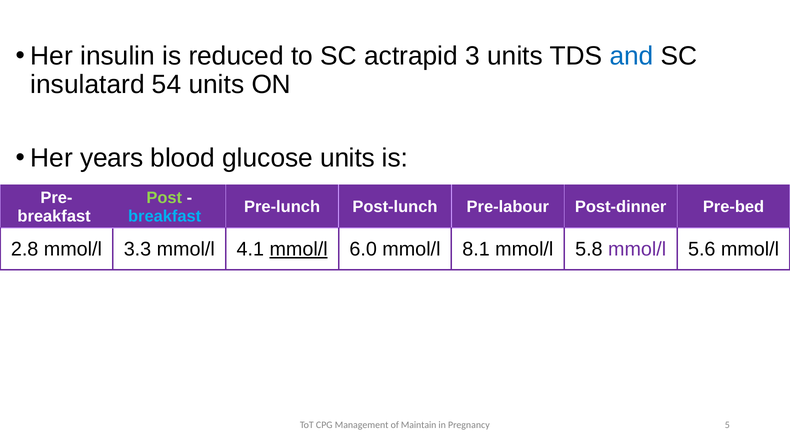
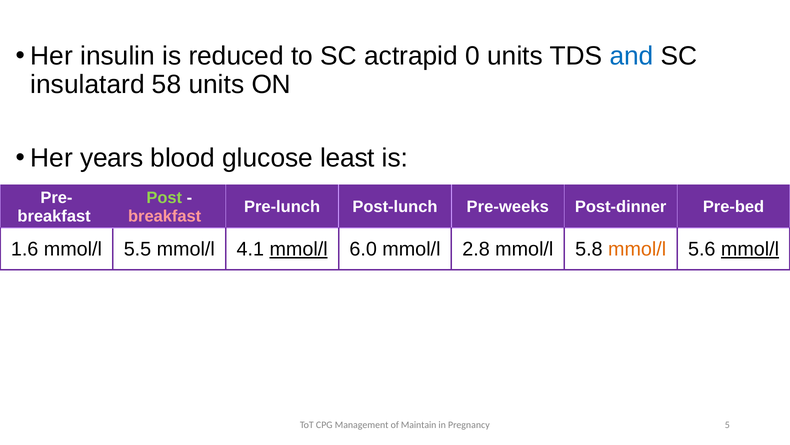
3: 3 -> 0 (473, 56)
54: 54 -> 58 (167, 84)
glucose units: units -> least (348, 158)
Pre-labour: Pre-labour -> Pre-weeks (508, 207)
breakfast colour: light blue -> pink (165, 216)
2.8: 2.8 -> 1.6 (25, 249)
3.3: 3.3 -> 5.5 (137, 249)
8.1: 8.1 -> 2.8 (476, 249)
mmol/l colour: purple -> orange (637, 249)
mmol/l underline: none -> present (750, 249)
